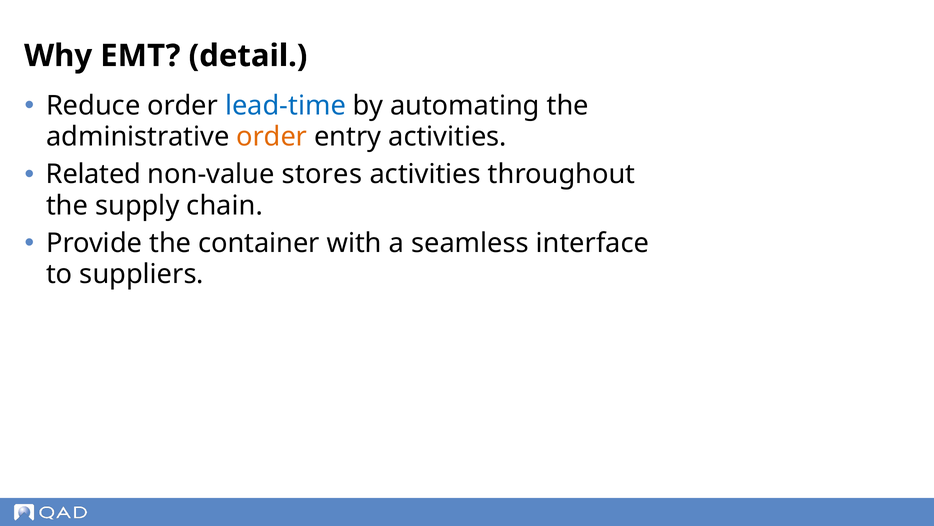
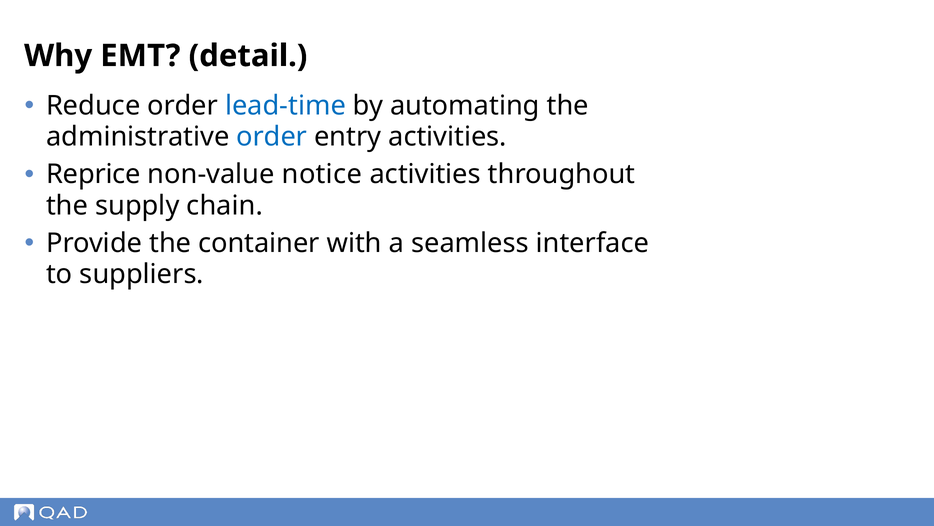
order colour: orange -> blue (272, 137)
Related: Related -> Reprice (93, 174)
stores: stores -> notice (322, 174)
